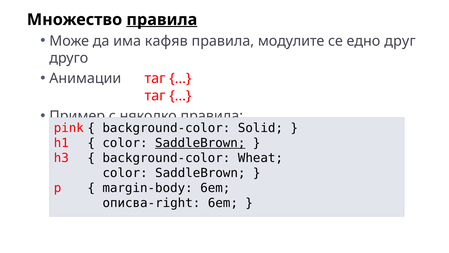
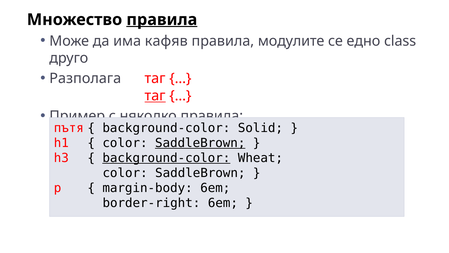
друг: друг -> class (400, 41)
Анимации: Анимации -> Разполага (85, 78)
таг underline: none -> present (155, 96)
pink: pink -> пътя (69, 128)
background-color underline: none -> present (166, 158)
описва-right: описва-right -> border-right (151, 203)
